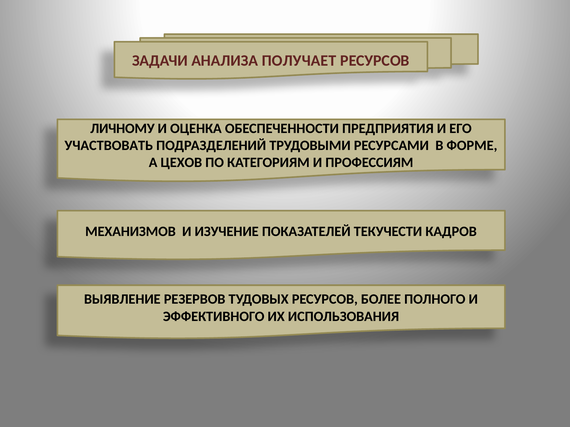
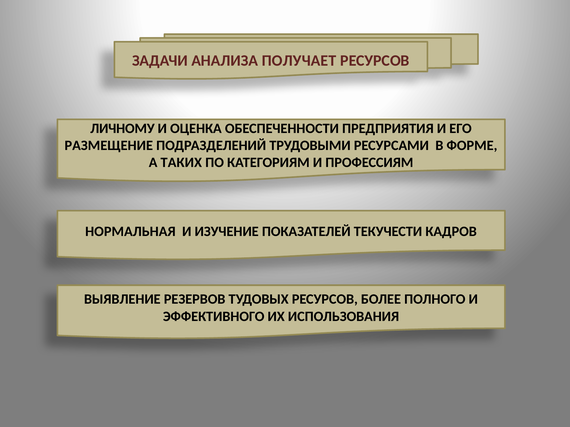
УЧАСТВОВАТЬ: УЧАСТВОВАТЬ -> РАЗМЕЩЕНИЕ (109, 146)
ЦЕХОВ: ЦЕХОВ -> ТАКИХ (181, 163)
МЕХАНИЗМОВ: МЕХАНИЗМОВ -> НОРМАЛЬНАЯ (130, 232)
